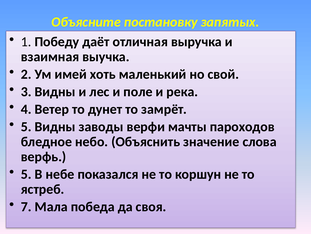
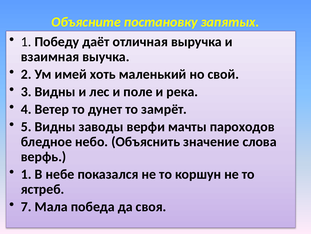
5: 5 -> 1 (26, 174)
